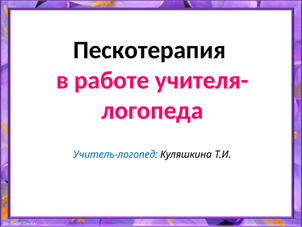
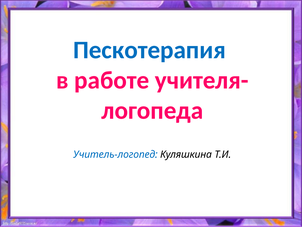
Пескотерапия colour: black -> blue (149, 50)
